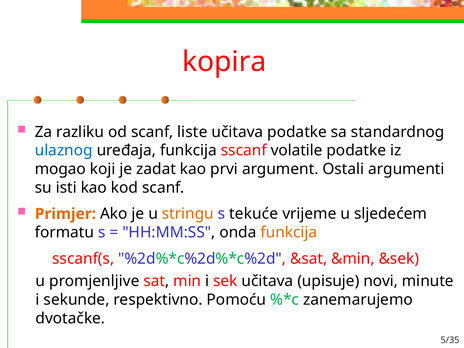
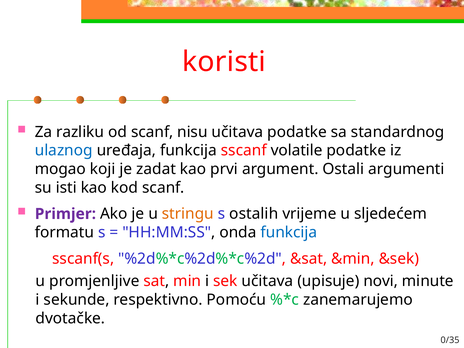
kopira: kopira -> koristi (224, 62)
liste: liste -> nisu (192, 132)
Primjer colour: orange -> purple (65, 214)
tekuće: tekuće -> ostalih (254, 214)
funkcija colour: orange -> blue (289, 232)
5/35: 5/35 -> 0/35 (450, 340)
